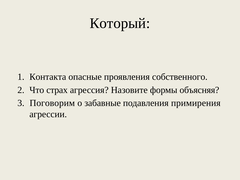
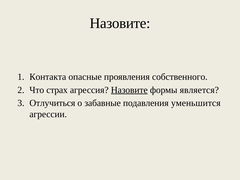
Который: Который -> Назовите (120, 23)
Назовите underline: none -> present (129, 90)
объясняя: объясняя -> является (199, 90)
Поговорим: Поговорим -> Отлучиться (52, 103)
примирения: примирения -> уменьшится (196, 103)
